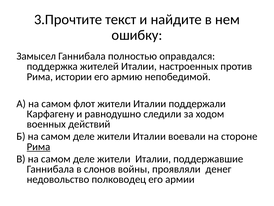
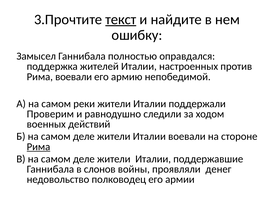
текст underline: none -> present (121, 19)
Рима истории: истории -> воевали (74, 77)
флот: флот -> реки (84, 103)
Карфагену: Карфагену -> Проверим (50, 114)
